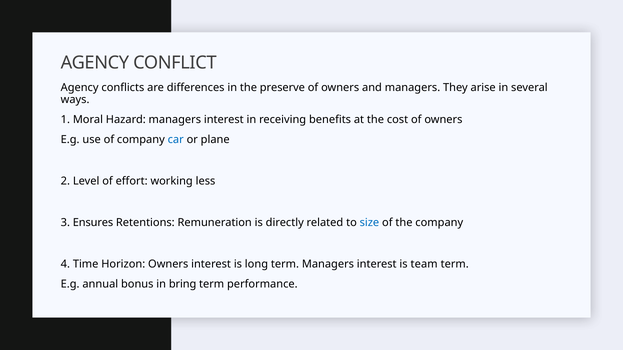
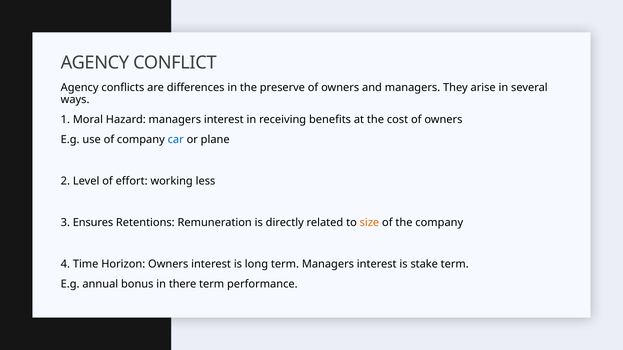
size colour: blue -> orange (369, 223)
team: team -> stake (424, 264)
bring: bring -> there (183, 284)
